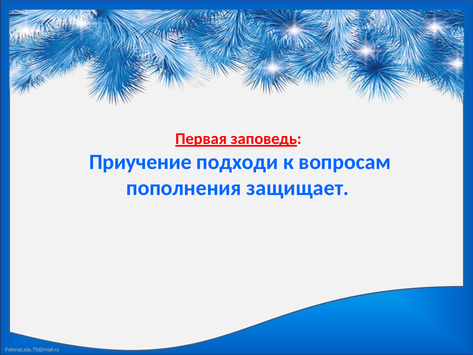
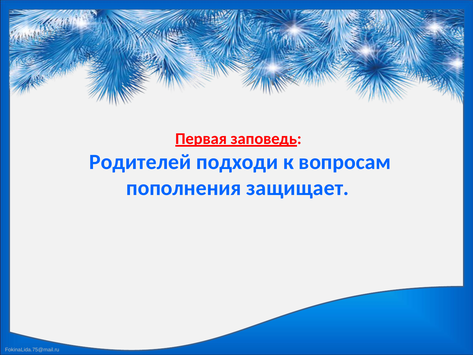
Приучение: Приучение -> Родителей (140, 162)
